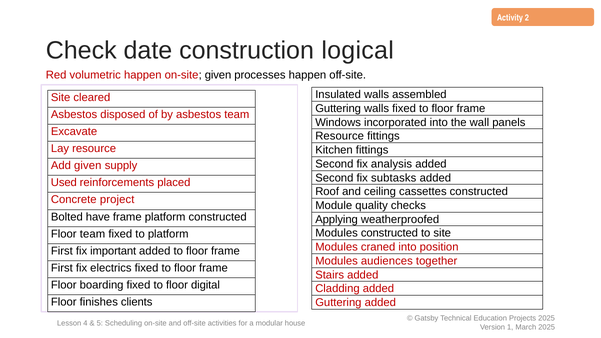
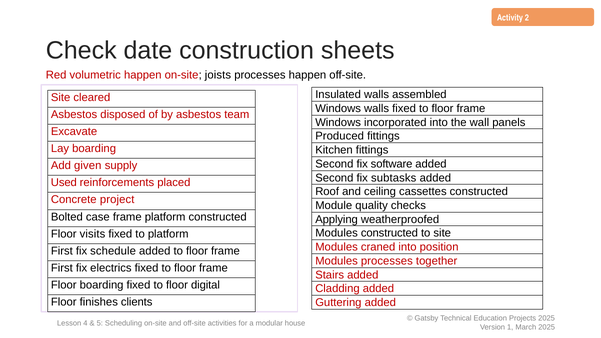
logical: logical -> sheets (358, 50)
on-site given: given -> joists (218, 75)
Guttering: Guttering -> Windows (338, 109)
Resource: Resource -> Produced (340, 136)
Lay resource: resource -> boarding (94, 149)
analysis: analysis -> software (392, 164)
have: have -> case (98, 217)
Floor team: team -> visits (92, 234)
important: important -> schedule (113, 251)
Modules audiences: audiences -> processes (387, 261)
